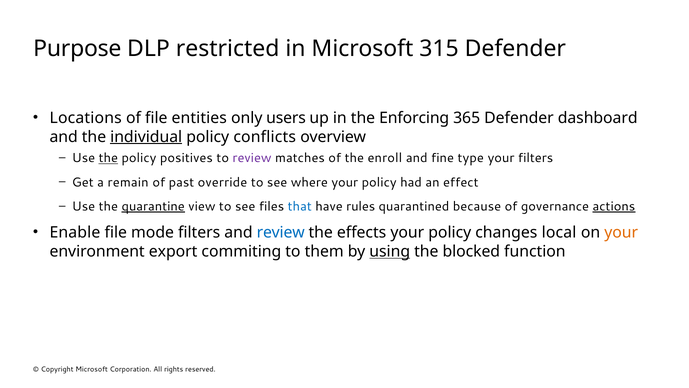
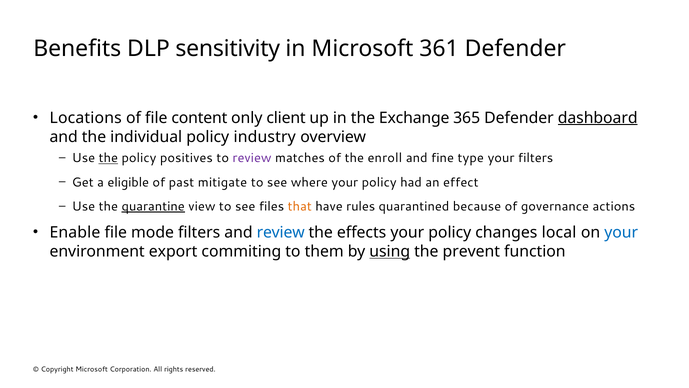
Purpose: Purpose -> Benefits (77, 48)
restricted: restricted -> sensitivity (228, 48)
315: 315 -> 361 (439, 48)
entities: entities -> content (199, 118)
users: users -> client (286, 118)
Enforcing: Enforcing -> Exchange (414, 118)
dashboard underline: none -> present (598, 118)
individual underline: present -> none (146, 137)
conflicts: conflicts -> industry (265, 137)
remain: remain -> eligible (128, 182)
override: override -> mitigate (223, 182)
that colour: blue -> orange (300, 206)
actions underline: present -> none (614, 206)
your colour: orange -> blue (621, 232)
blocked: blocked -> prevent (471, 251)
